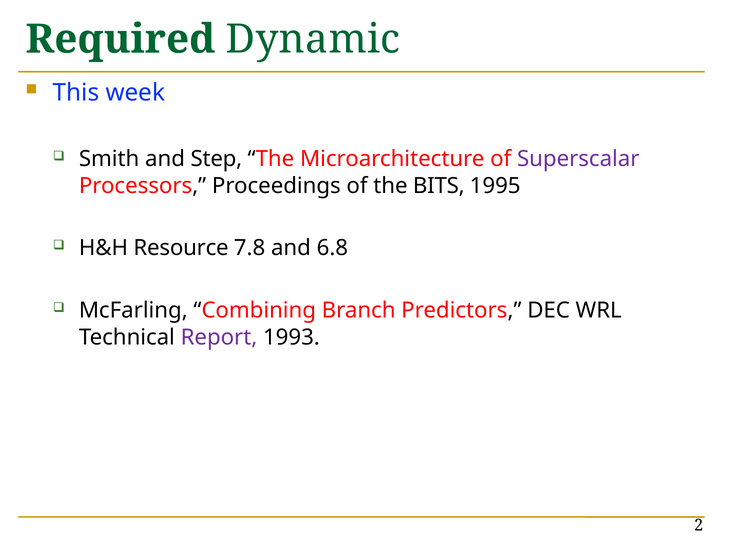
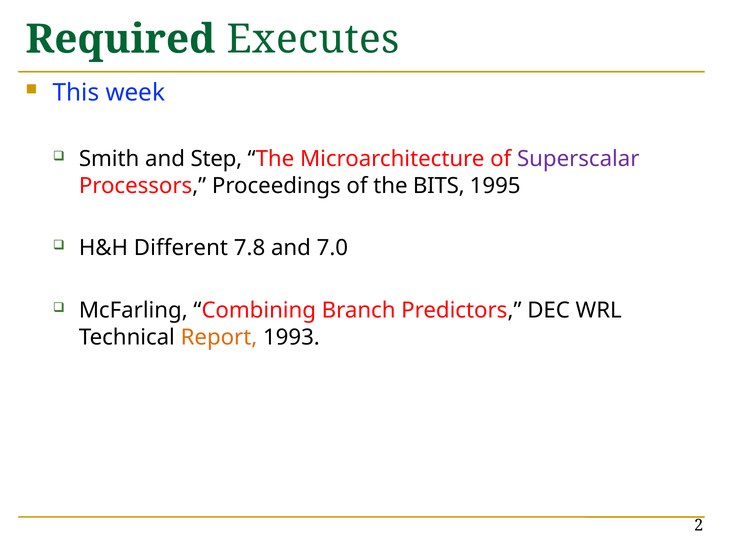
Dynamic: Dynamic -> Executes (313, 39)
Resource: Resource -> Different (181, 248)
6.8: 6.8 -> 7.0 (332, 248)
Report colour: purple -> orange (219, 337)
